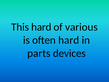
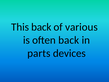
This hard: hard -> back (41, 27)
often hard: hard -> back (69, 40)
